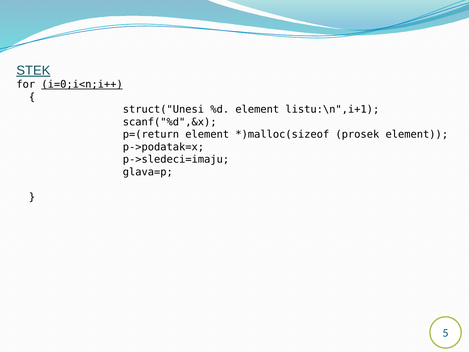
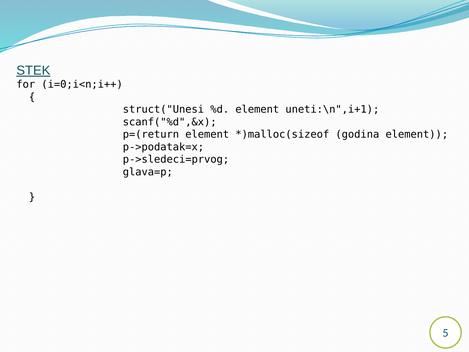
i=0;i<n;i++ underline: present -> none (82, 84)
listu:\n",i+1: listu:\n",i+1 -> uneti:\n",i+1 (332, 109)
prosek: prosek -> godina (357, 134)
p->sledeci=imaju: p->sledeci=imaju -> p->sledeci=prvog (176, 159)
